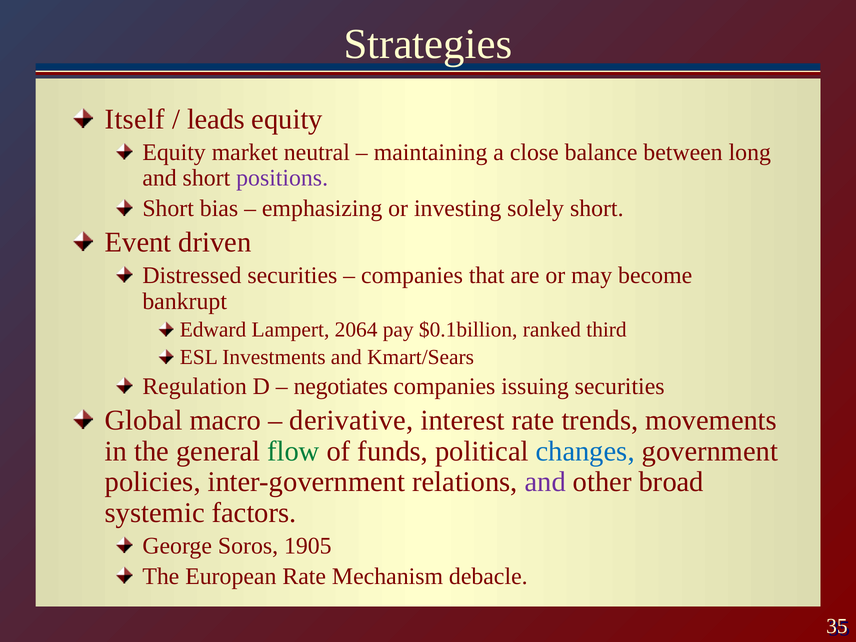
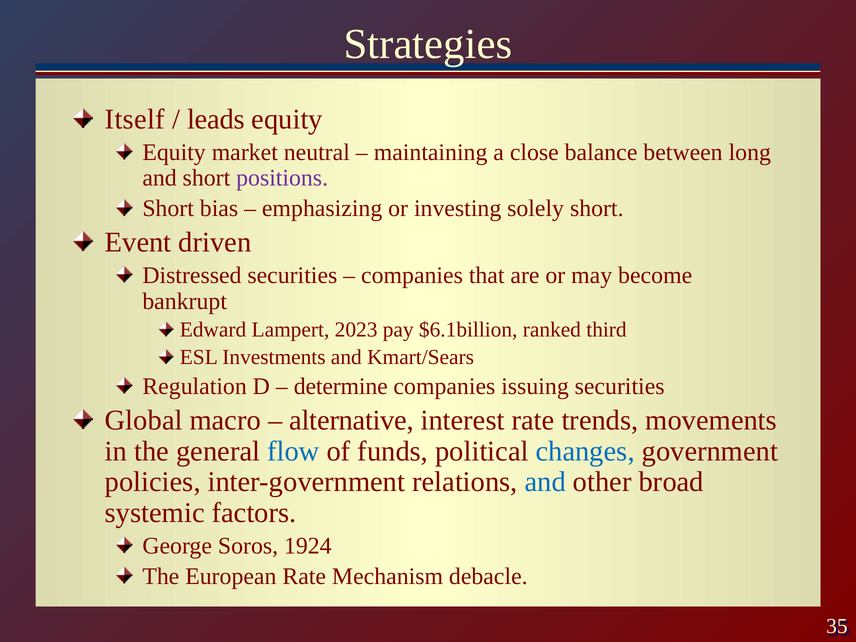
2064: 2064 -> 2023 (356, 330)
$0.1billion: $0.1billion -> $6.1billion (468, 330)
negotiates: negotiates -> determine (341, 386)
derivative: derivative -> alternative (352, 420)
flow colour: green -> blue (293, 451)
and colour: purple -> blue (545, 482)
1905: 1905 -> 1924 (308, 546)
